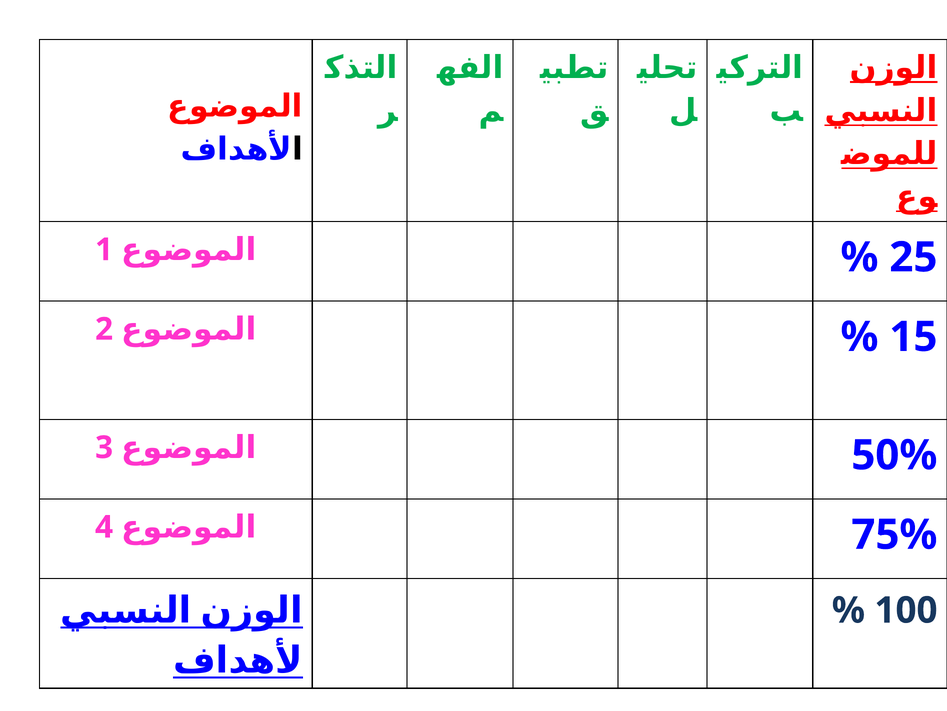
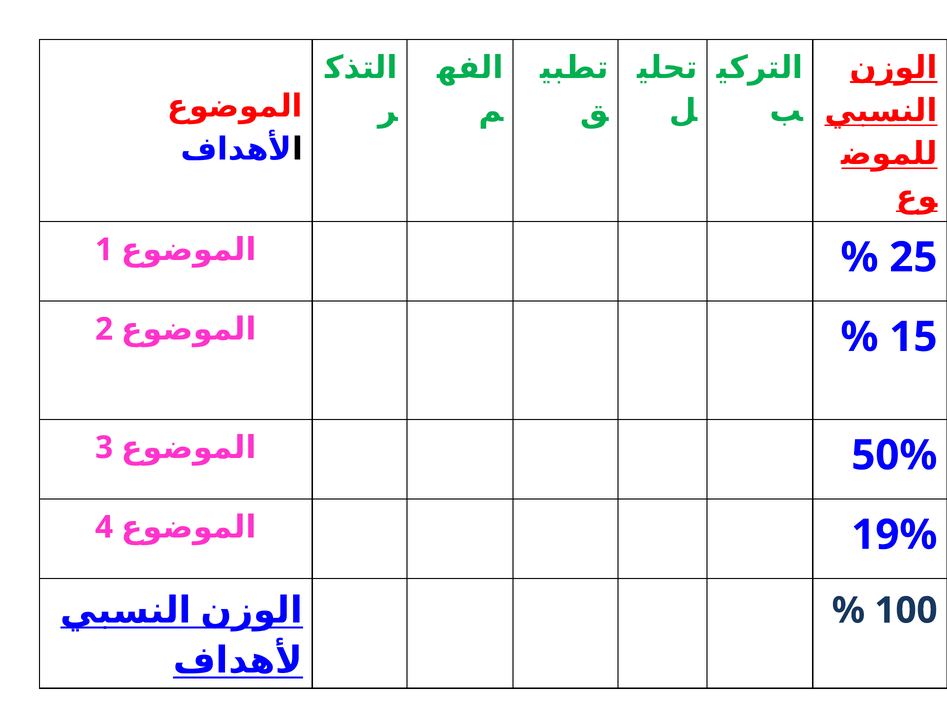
75%: 75% -> 19% (894, 534)
